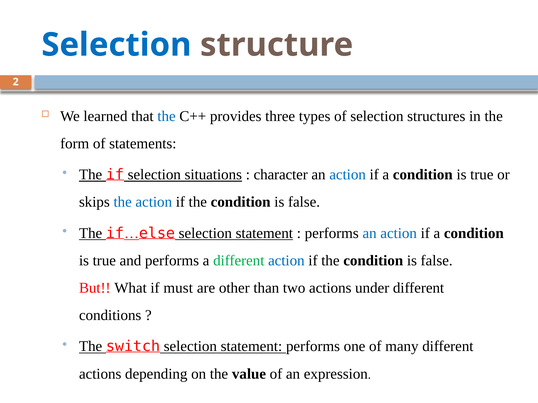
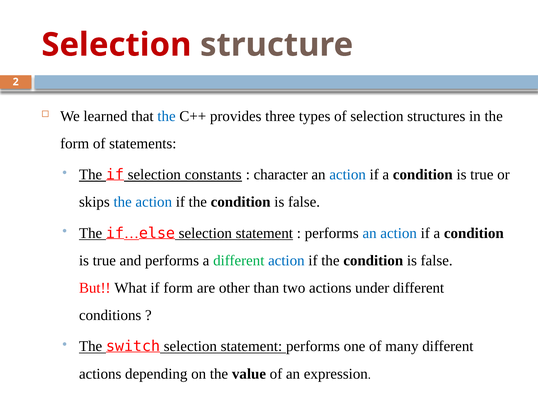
Selection colour: blue -> red (116, 45)
situations: situations -> constants (213, 175)
if must: must -> form (178, 288)
